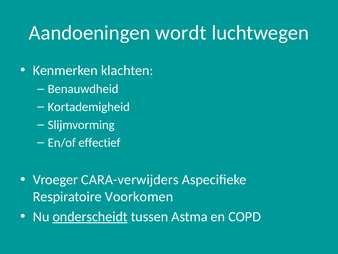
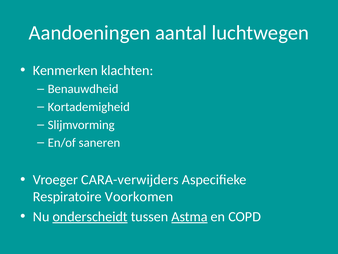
wordt: wordt -> aantal (181, 33)
effectief: effectief -> saneren (99, 142)
Astma underline: none -> present (190, 216)
